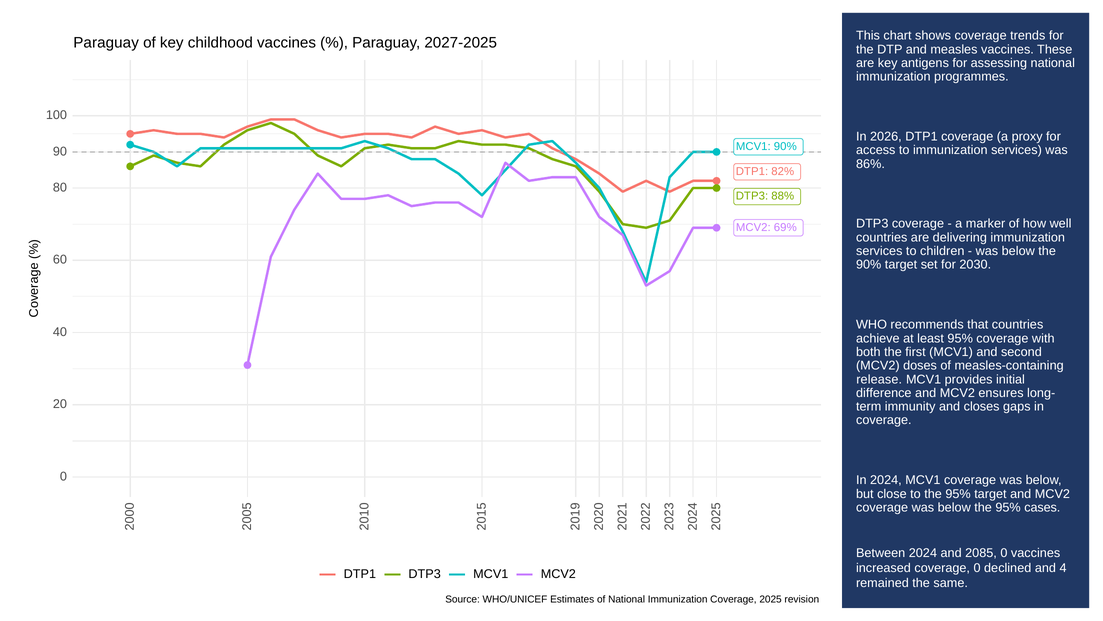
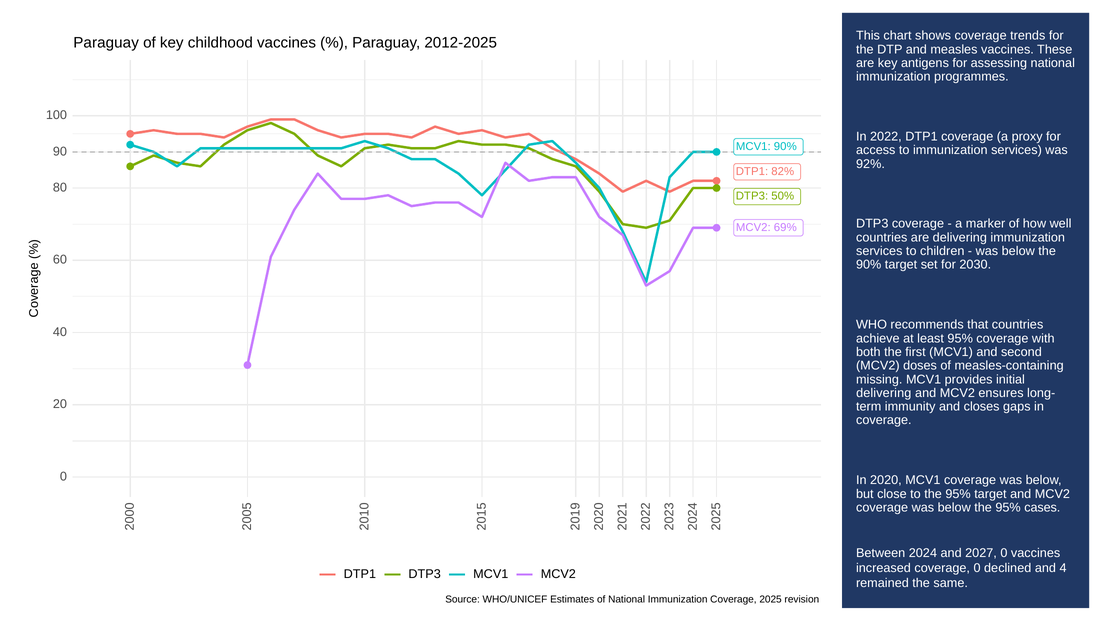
2027-2025: 2027-2025 -> 2012-2025 (461, 43)
2026: 2026 -> 2022 (886, 136)
86%: 86% -> 92% (870, 164)
88%: 88% -> 50% (783, 196)
release: release -> missing (879, 379)
difference: difference -> delivering (884, 393)
In 2024: 2024 -> 2020 (886, 480)
2085: 2085 -> 2027 (981, 552)
